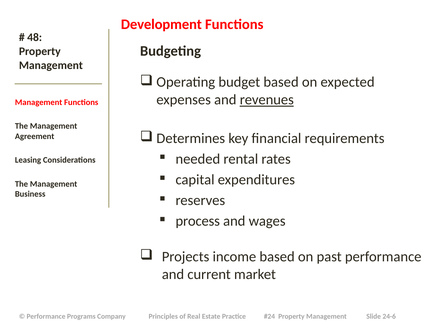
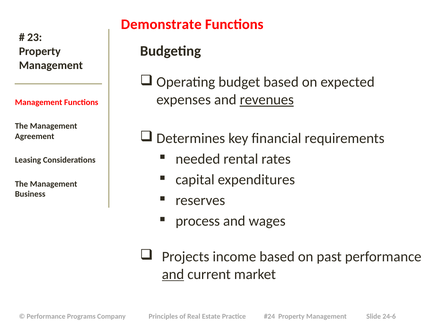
Development: Development -> Demonstrate (161, 24)
48: 48 -> 23 (35, 37)
and underline: none -> present (173, 274)
